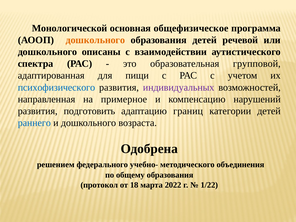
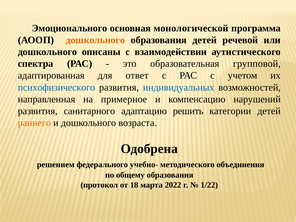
Монологической: Монологической -> Эмоционального (70, 28)
общефизическое: общефизическое -> монологической (191, 28)
пищи: пищи -> ответ (137, 76)
индивидуальных colour: purple -> blue (179, 87)
подготовить: подготовить -> санитарного (89, 111)
границ: границ -> решить (188, 111)
раннего colour: blue -> orange (34, 123)
